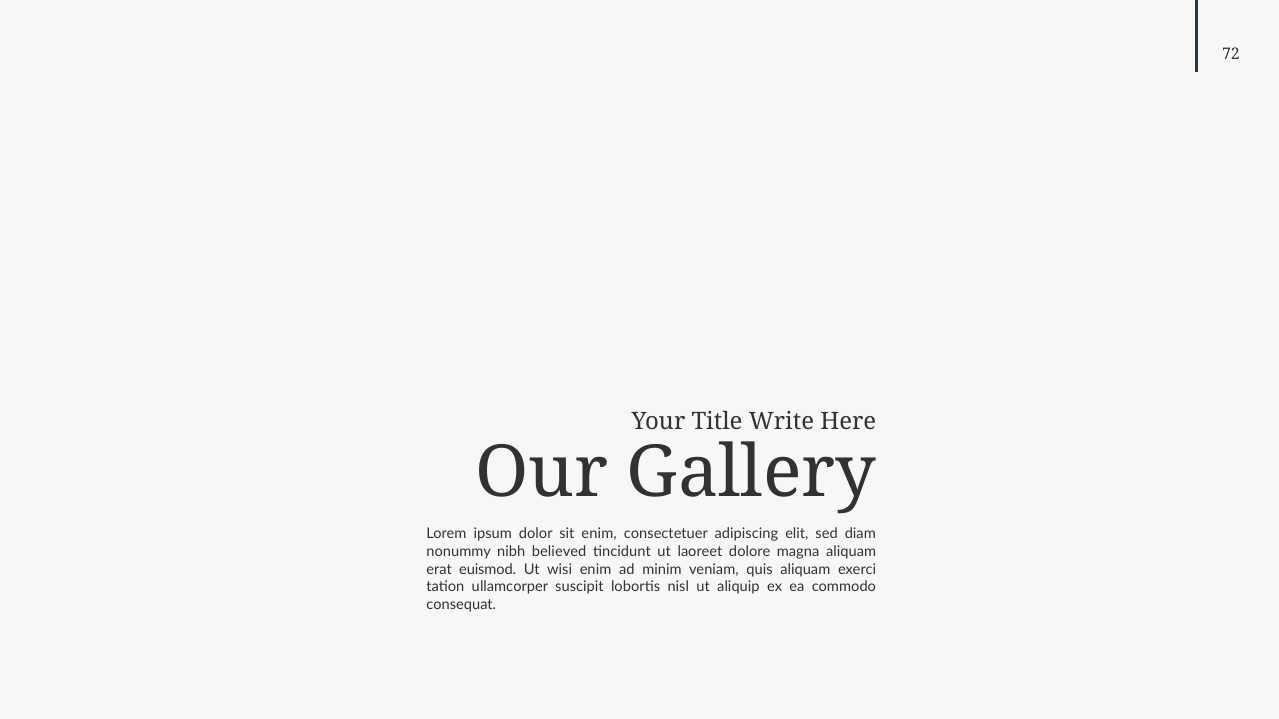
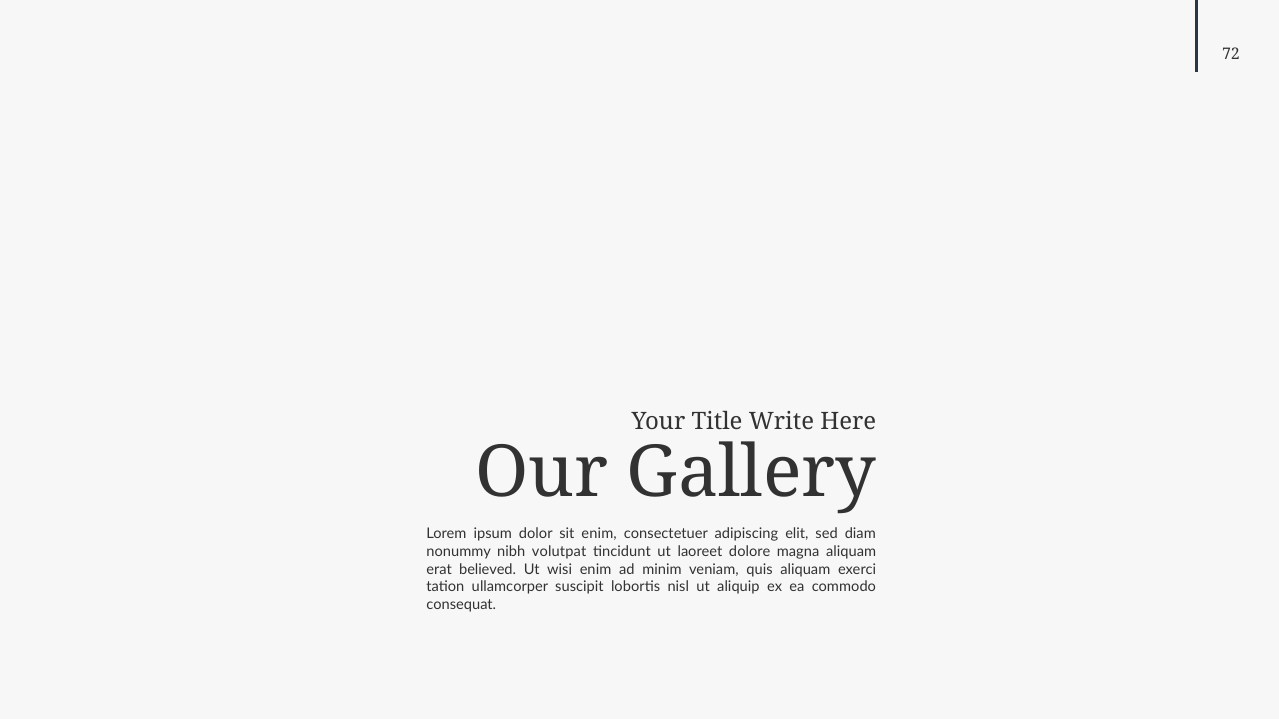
believed: believed -> volutpat (559, 552)
euismod: euismod -> believed (488, 570)
